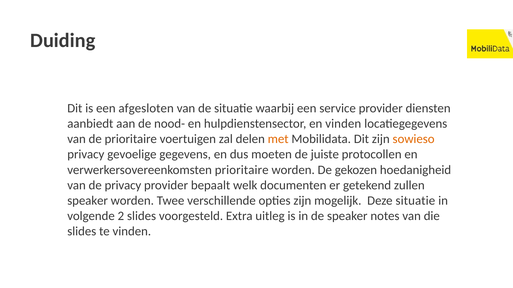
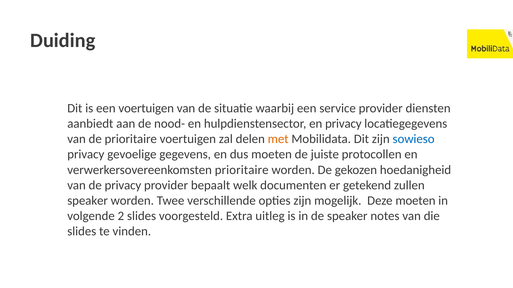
een afgesloten: afgesloten -> voertuigen (146, 109)
en vinden: vinden -> privacy (343, 124)
sowieso colour: orange -> blue (414, 139)
Deze situatie: situatie -> moeten (415, 201)
